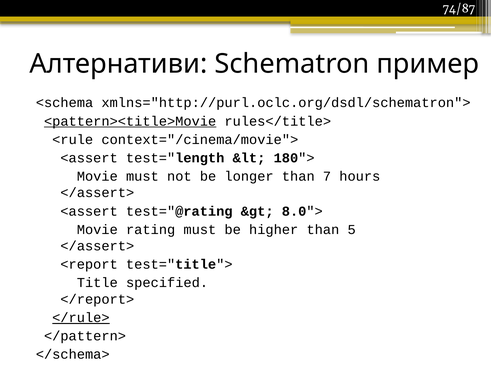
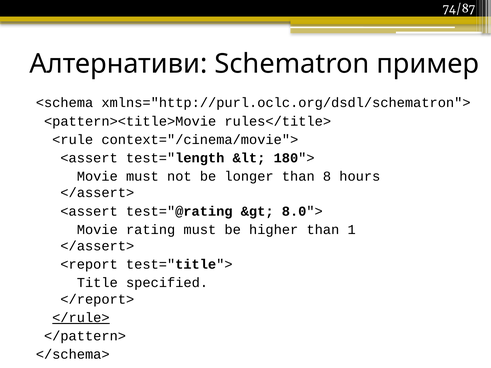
<pattern><title>Movie underline: present -> none (130, 121)
7: 7 -> 8 (327, 177)
5: 5 -> 1 (352, 230)
